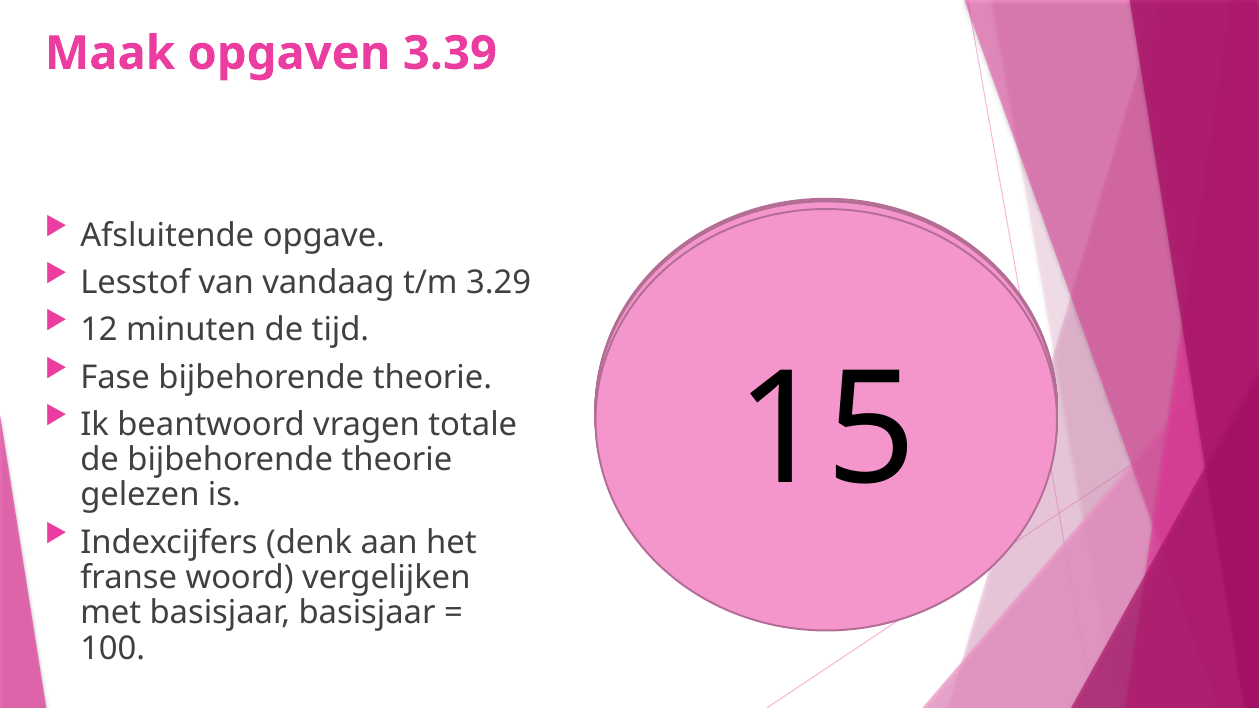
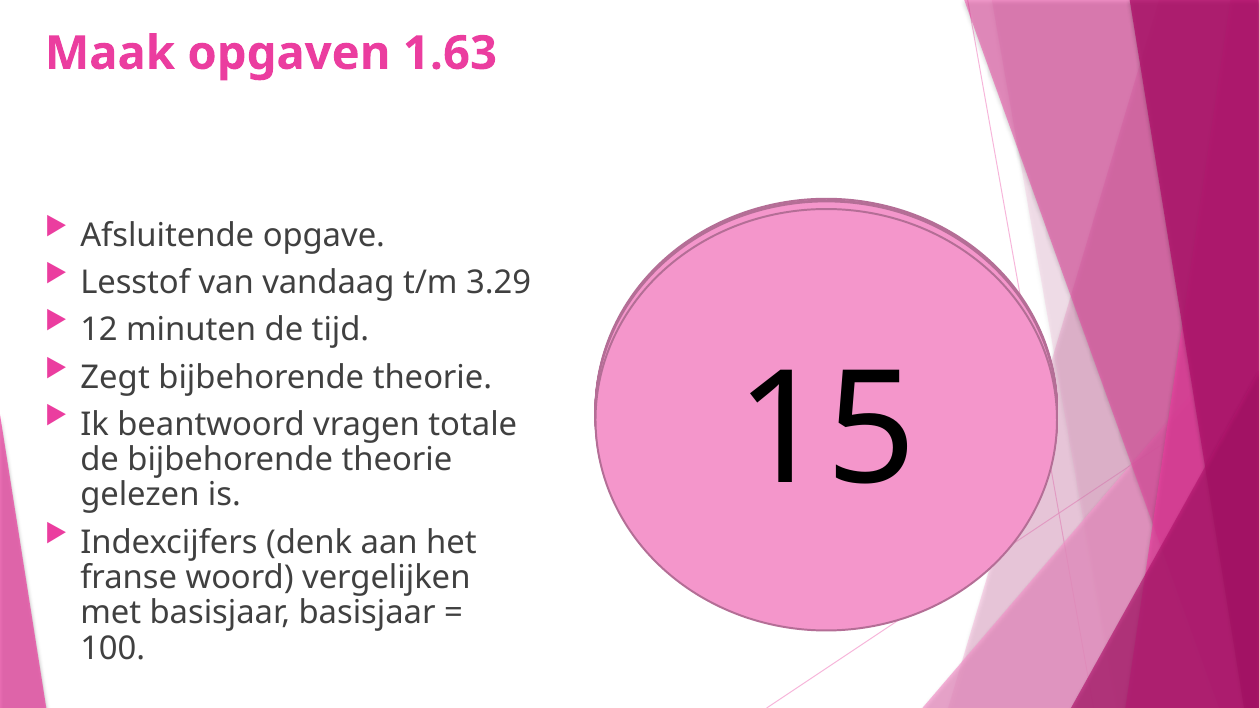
3.39: 3.39 -> 1.63 (450, 53)
Fase: Fase -> Zegt (115, 377)
